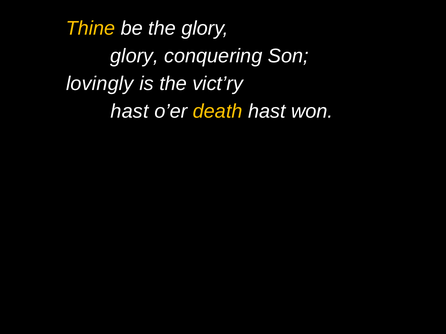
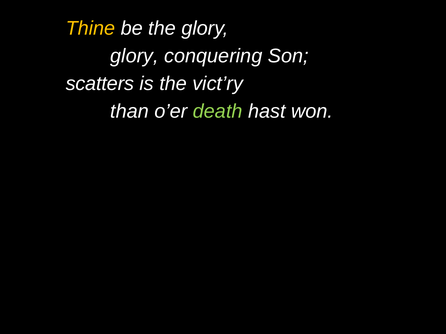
lovingly: lovingly -> scatters (100, 84)
hast: hast -> than (130, 111)
death colour: yellow -> light green (218, 111)
